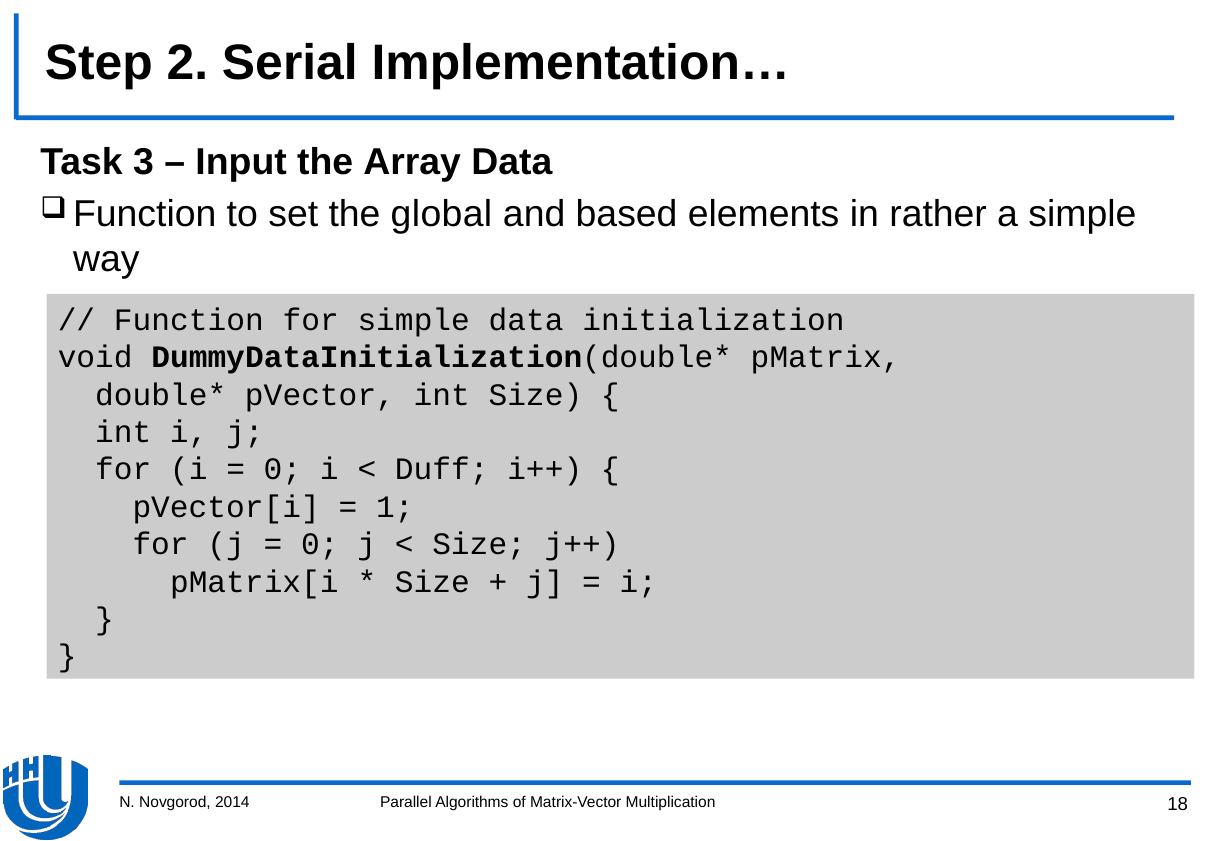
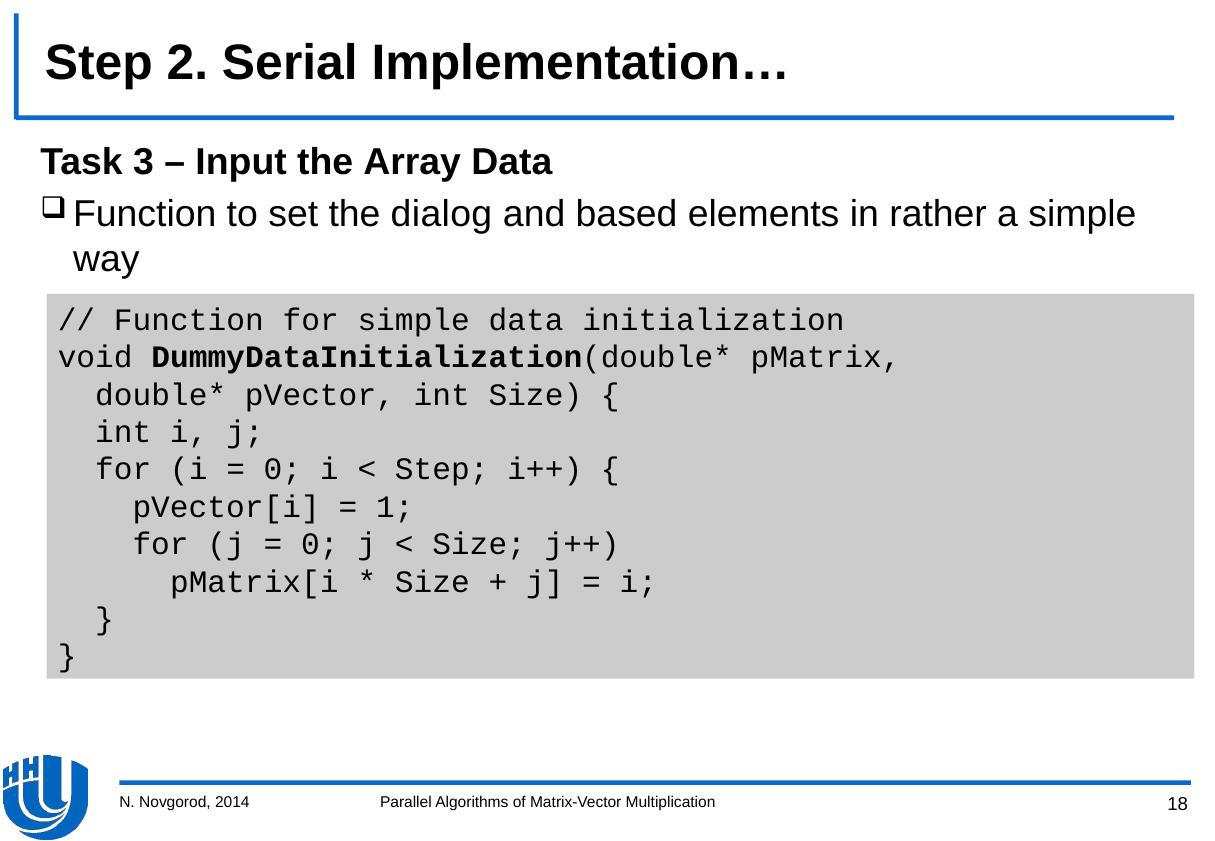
global: global -> dialog (441, 214)
Duff: Duff -> Step (442, 470)
